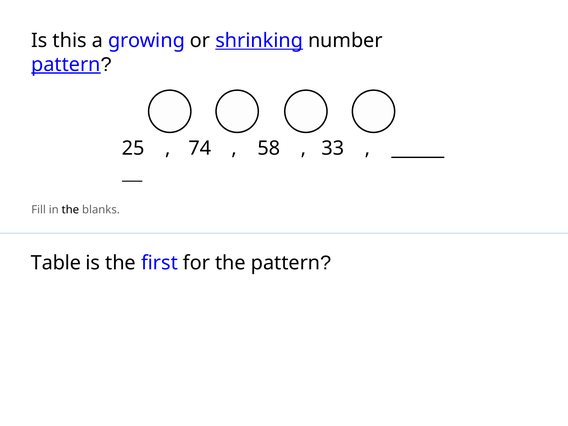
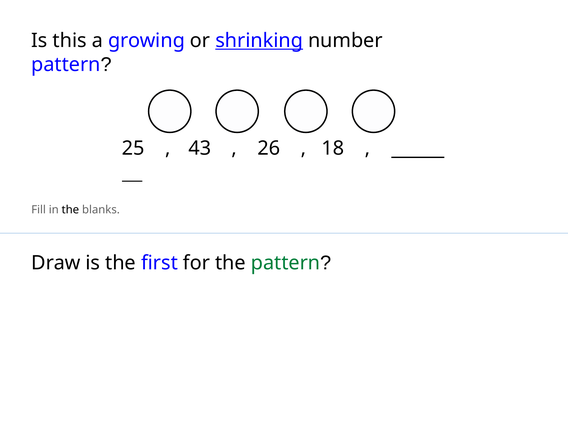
pattern underline: present -> none (66, 65)
74: 74 -> 43 (200, 148)
58: 58 -> 26 (269, 148)
33: 33 -> 18 (333, 148)
Table: Table -> Draw (56, 263)
pattern colour: black -> green (286, 263)
